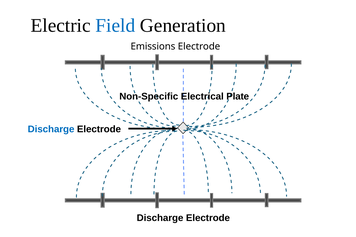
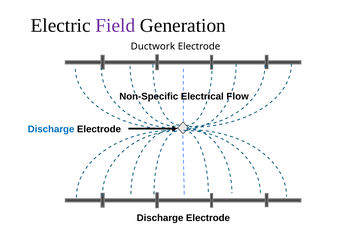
Field colour: blue -> purple (115, 26)
Emissions: Emissions -> Ductwork (153, 46)
Plate: Plate -> Flow (238, 97)
